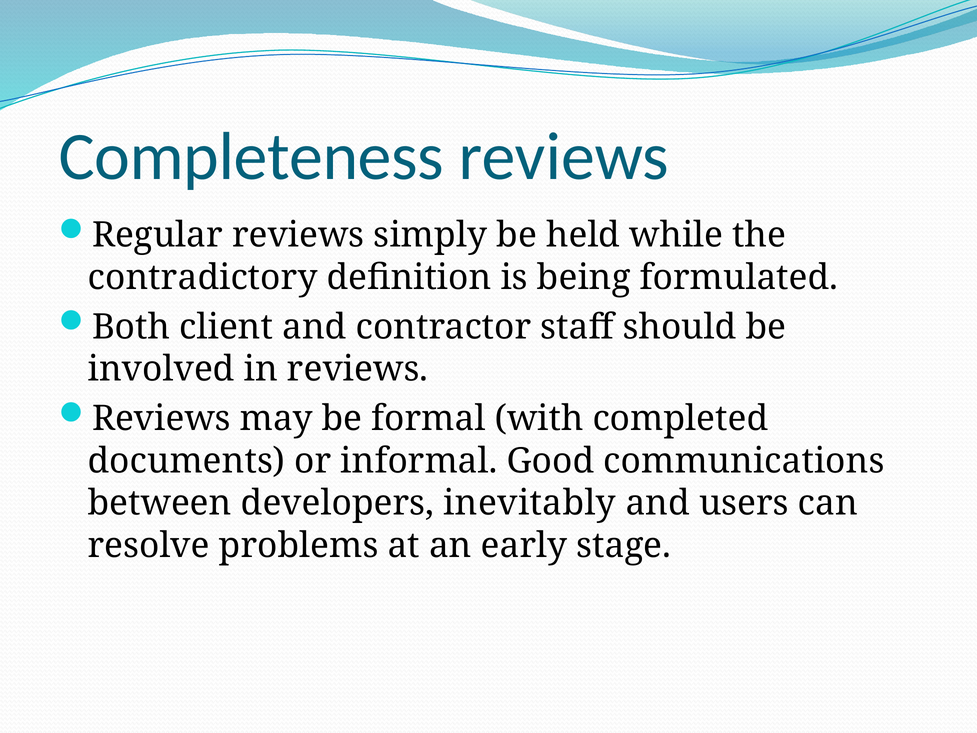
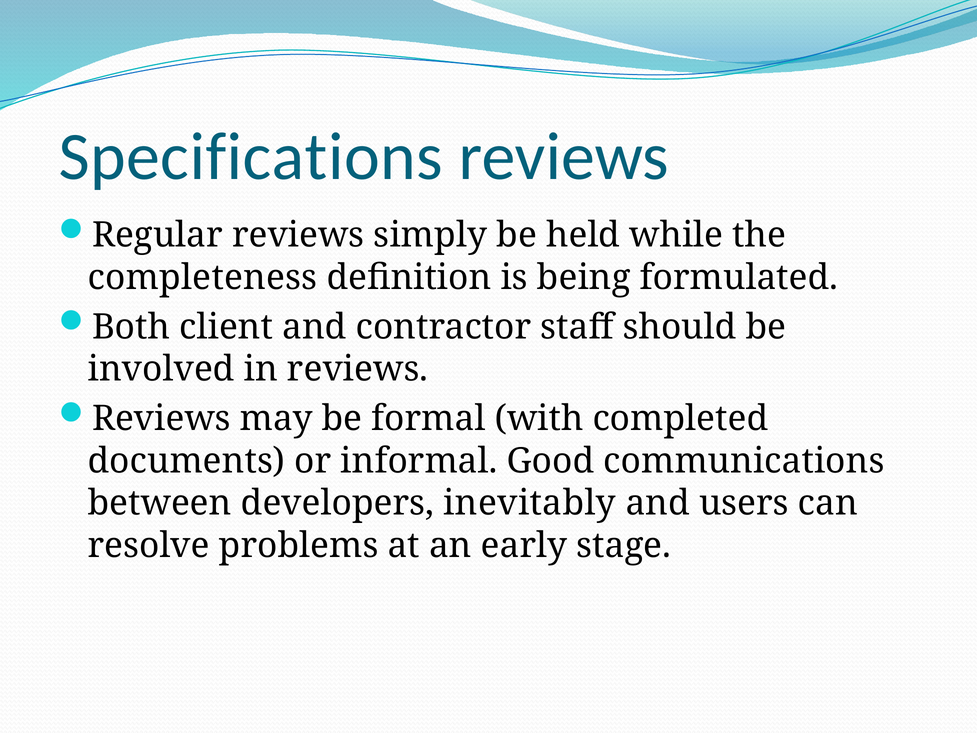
Completeness: Completeness -> Specifications (251, 157)
contradictory: contradictory -> completeness (203, 277)
